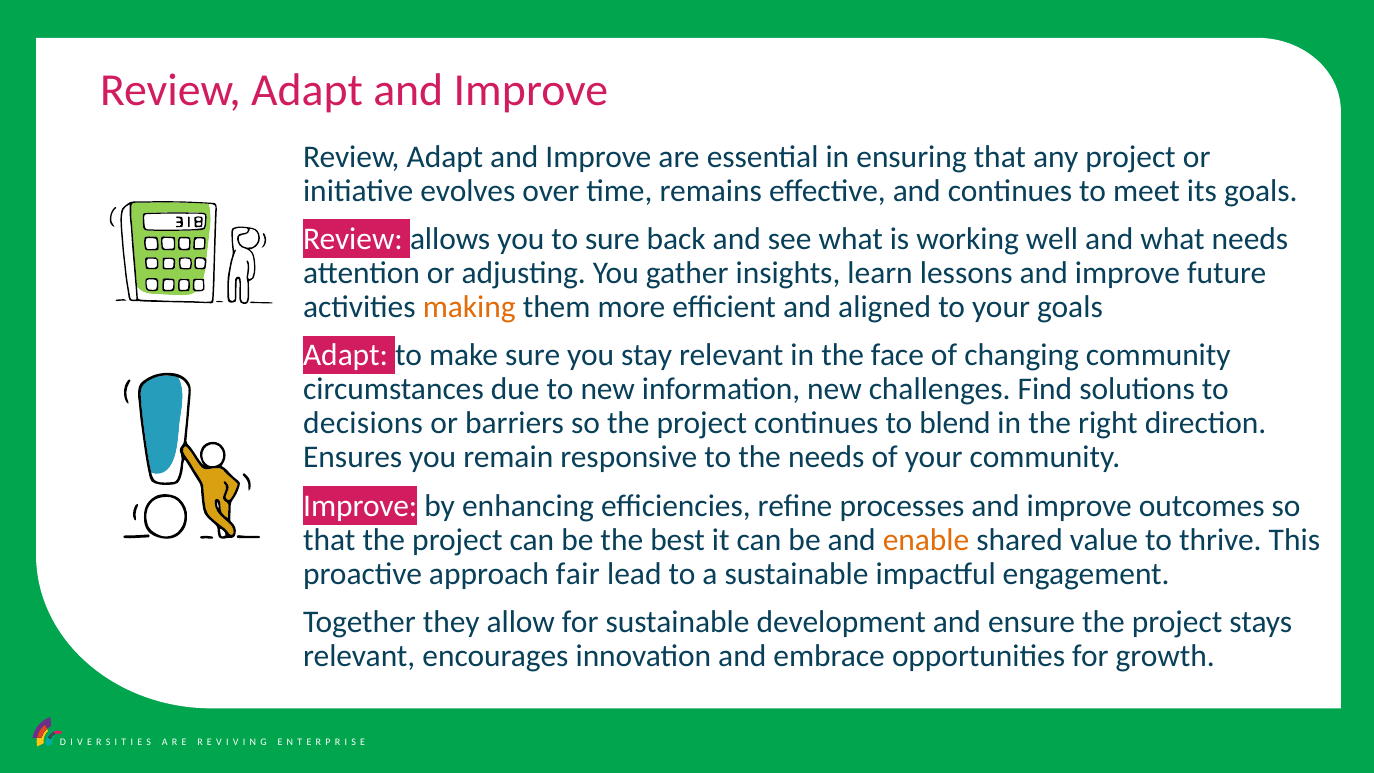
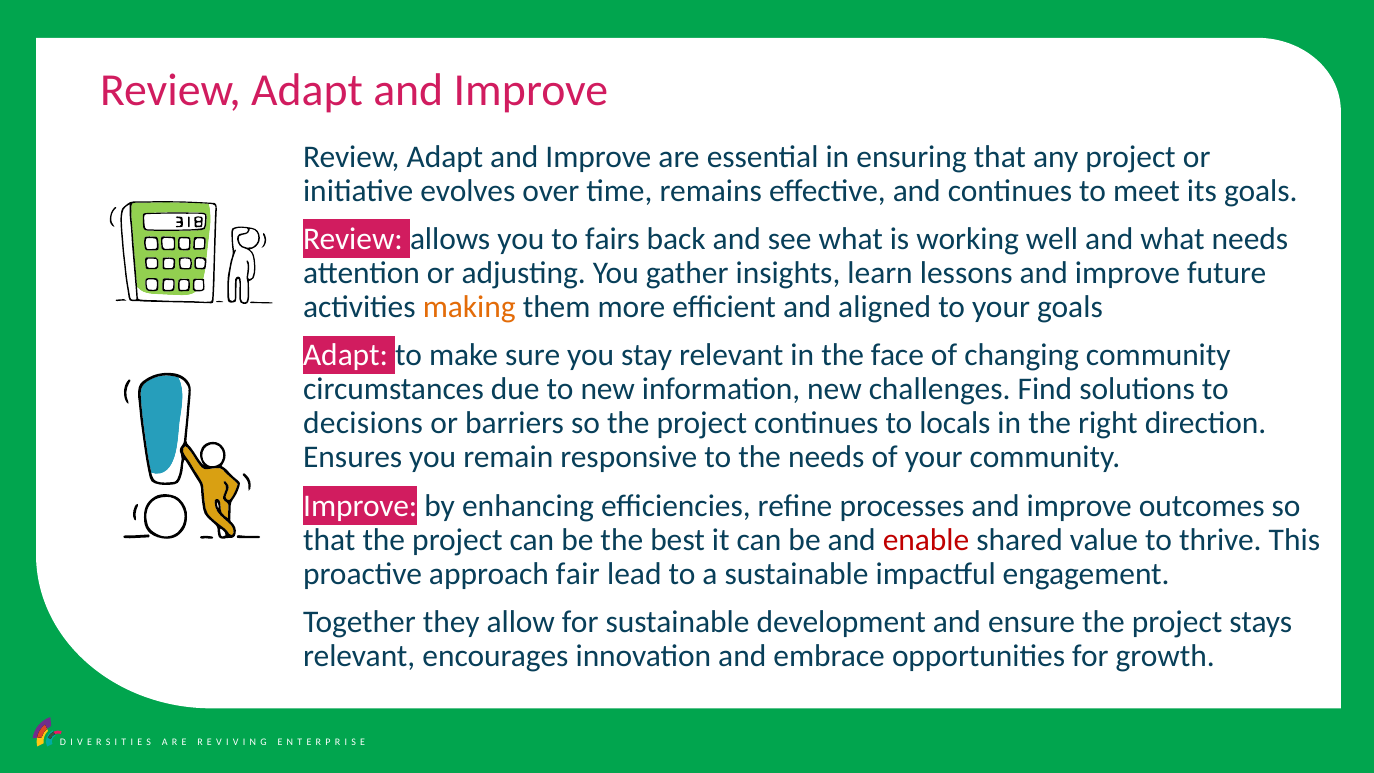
to sure: sure -> fairs (612, 239)
blend: blend -> locals (955, 423)
enable colour: orange -> red (926, 540)
